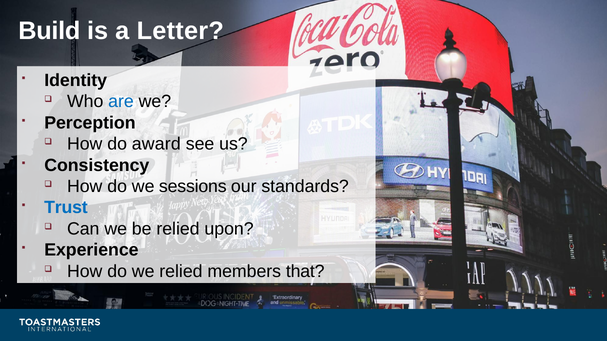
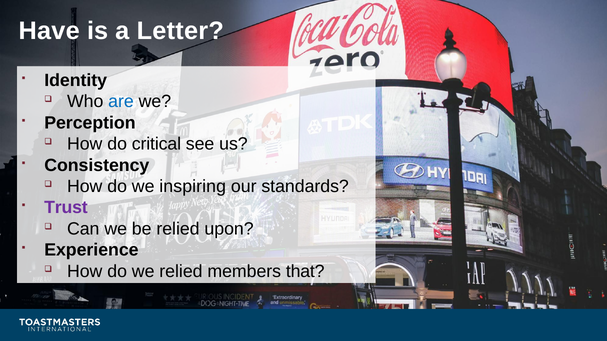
Build: Build -> Have (49, 31)
award: award -> critical (156, 144)
sessions: sessions -> inspiring (193, 187)
Trust colour: blue -> purple (66, 208)
